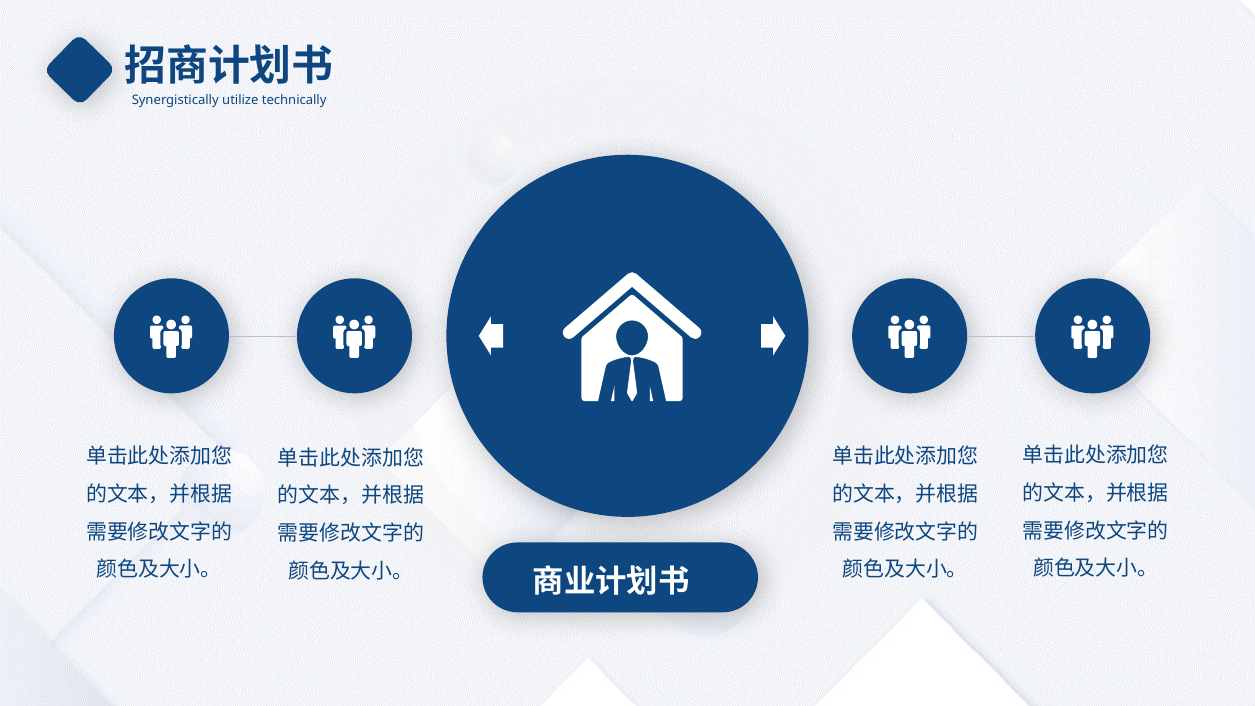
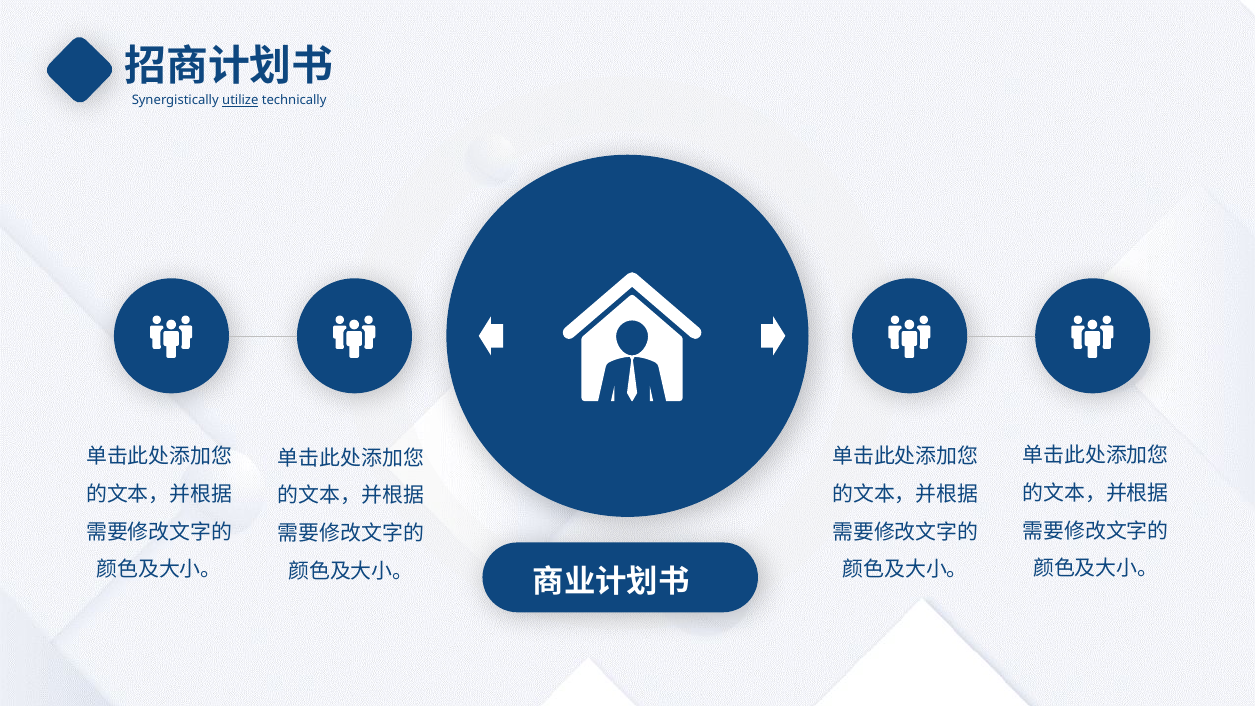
utilize underline: none -> present (240, 101)
